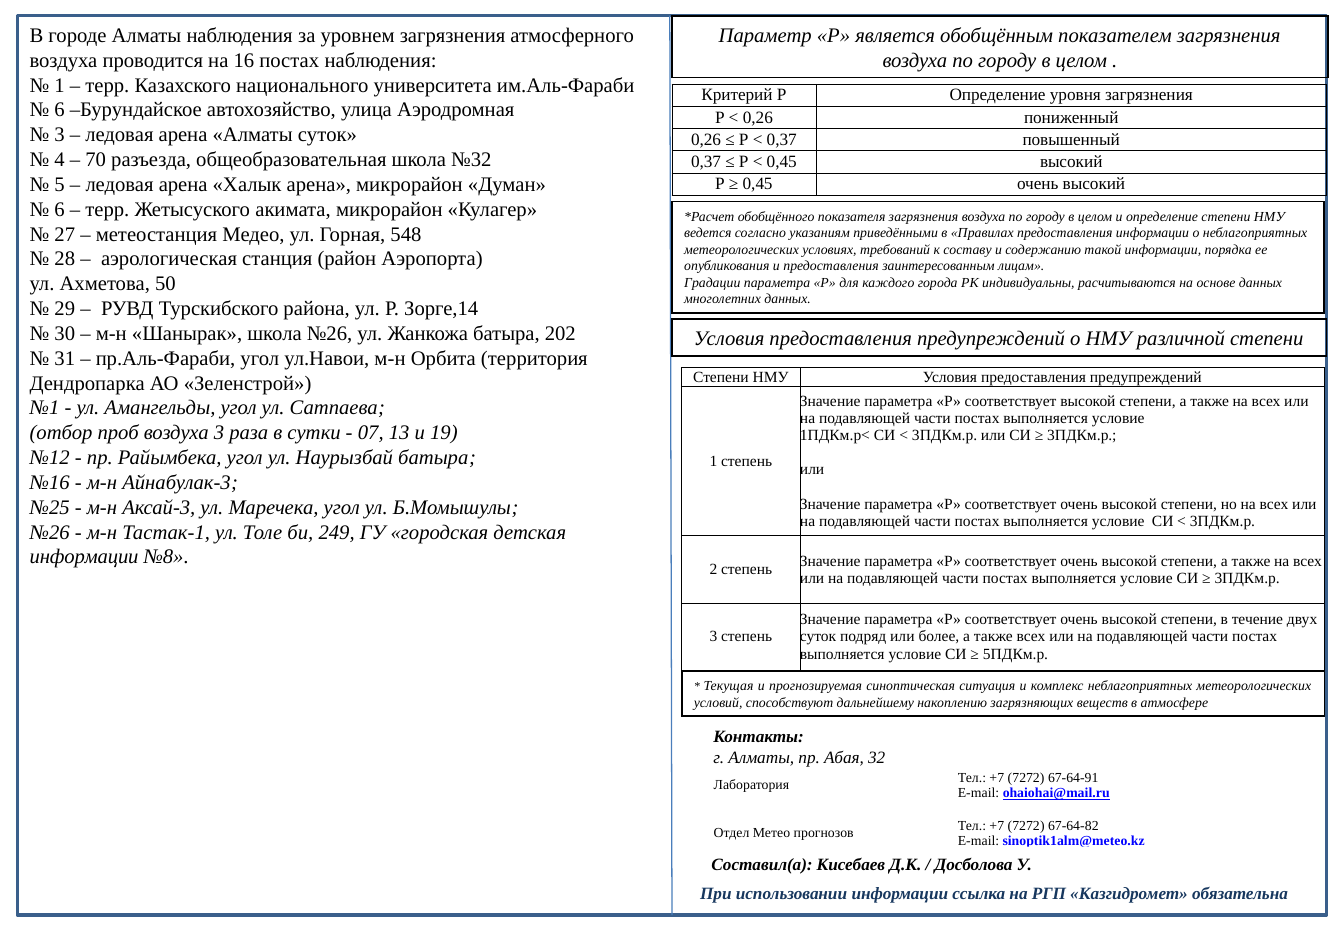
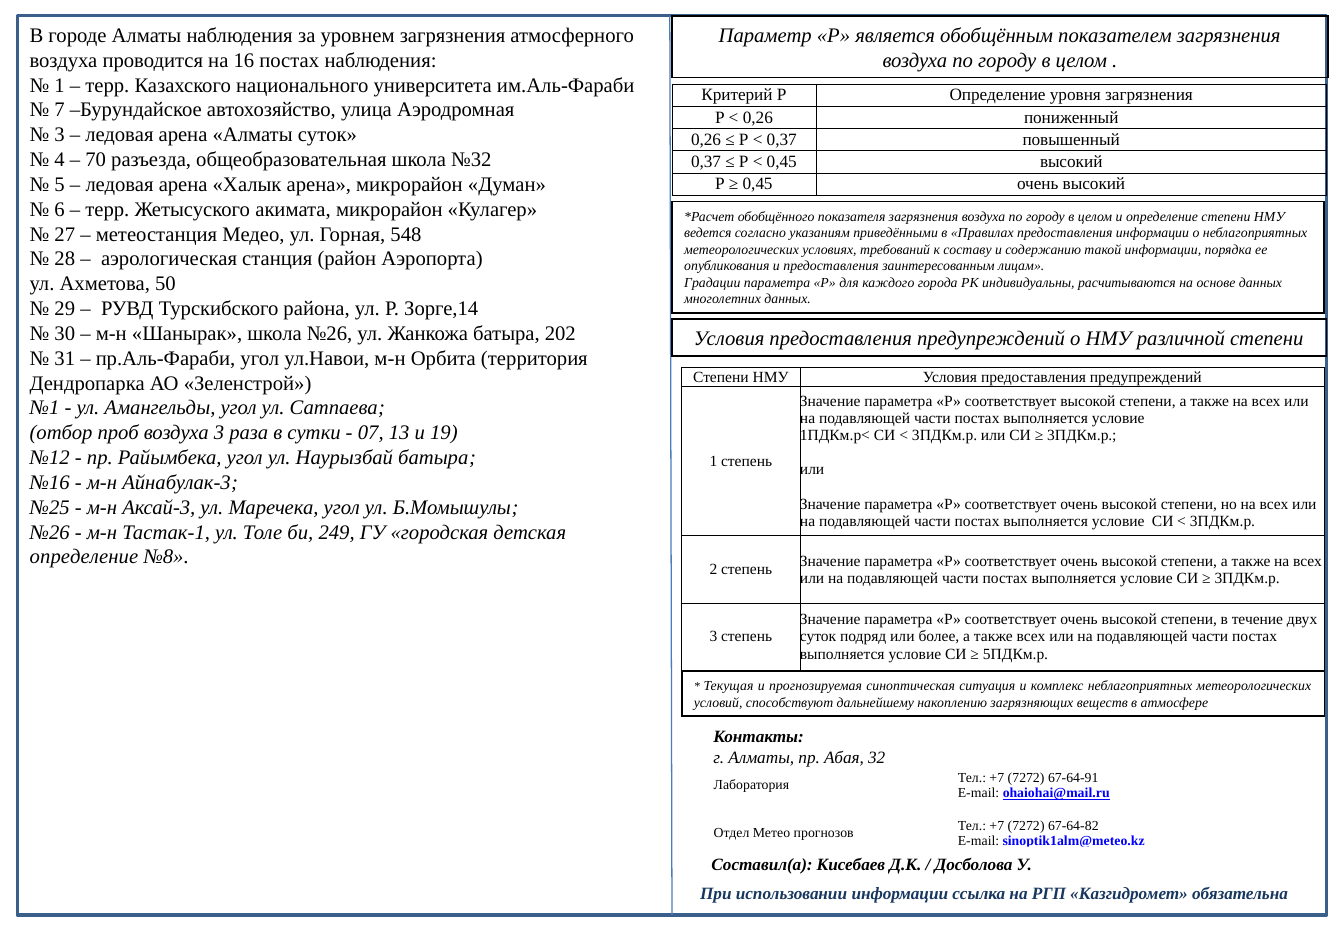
6: 6 -> 7 (60, 110)
информации: информации -> определение (84, 557)
